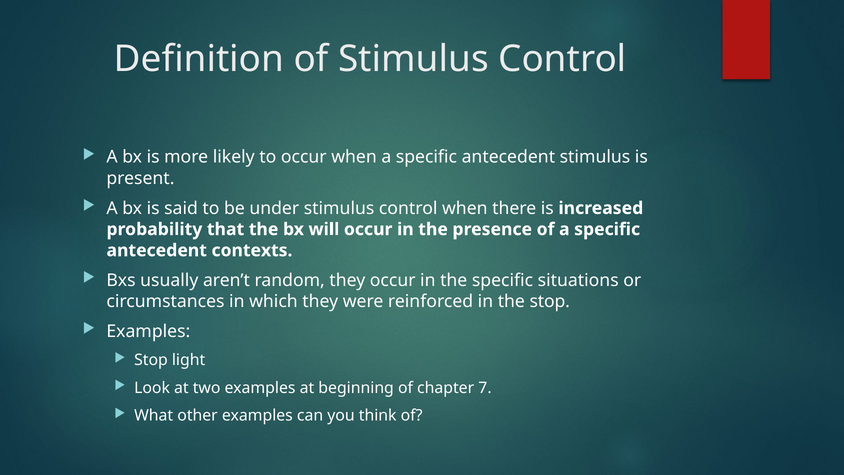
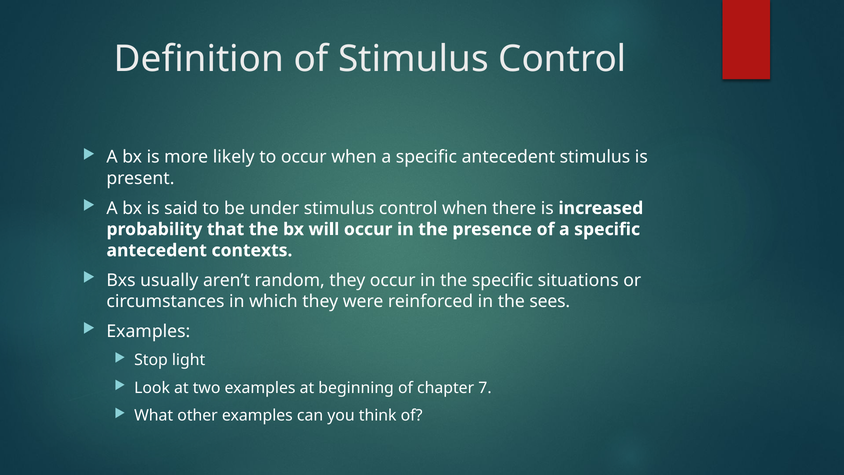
the stop: stop -> sees (550, 301)
